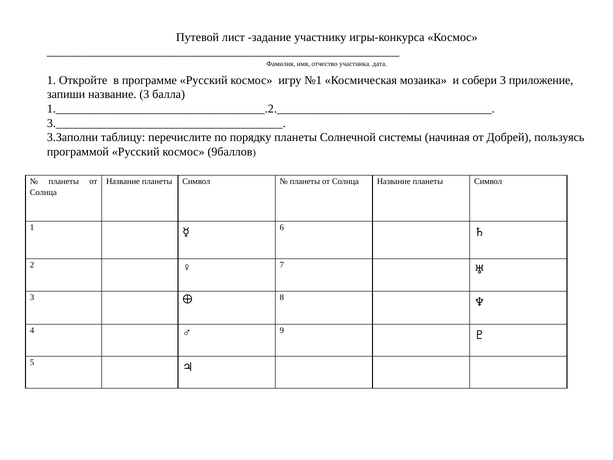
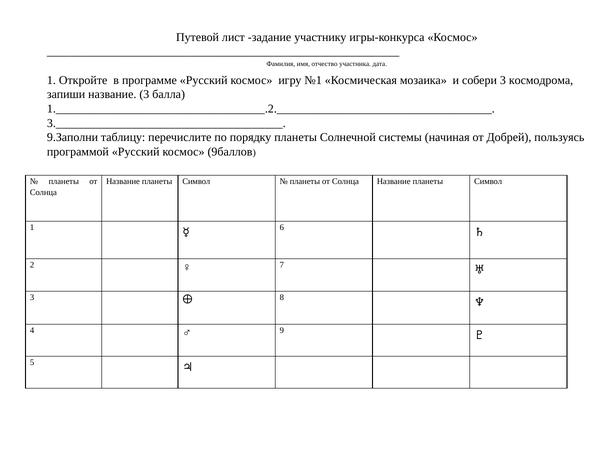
приложение: приложение -> космодрома (541, 80)
3.Заполни: 3.Заполни -> 9.Заполни (73, 137)
